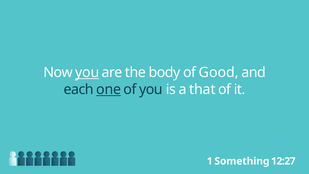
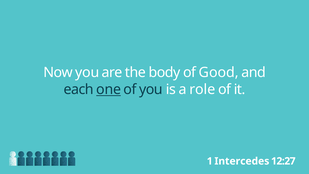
you underline: present -> none (87, 72)
that: that -> role (202, 89)
Something: Something -> Intercedes (242, 161)
